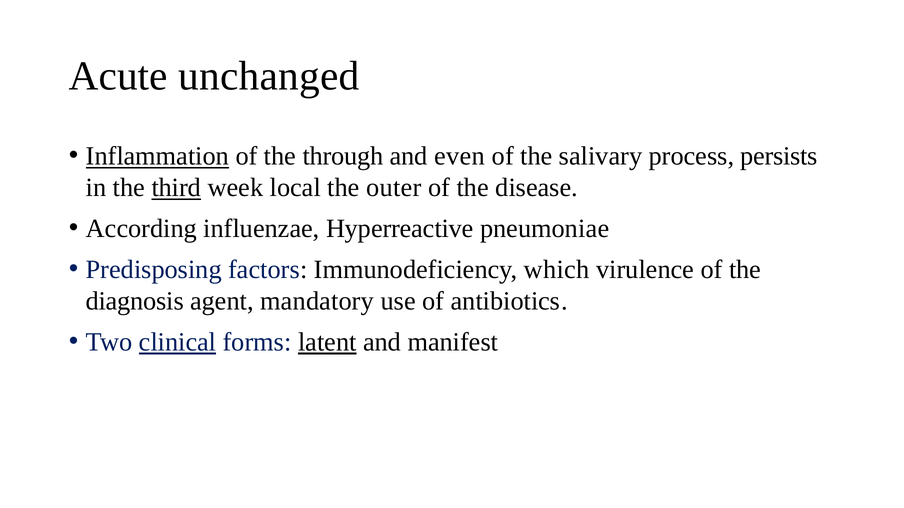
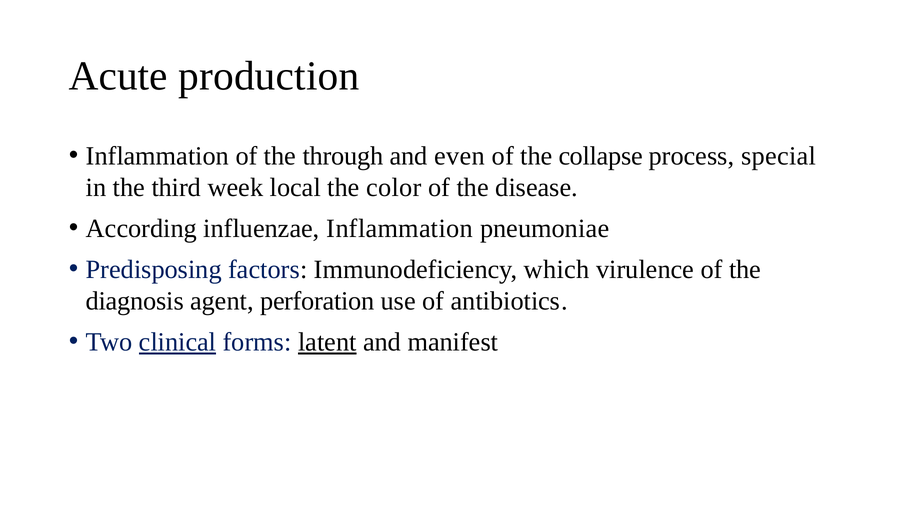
unchanged: unchanged -> production (269, 76)
Inflammation underline: present -> none (157, 156)
salivary: salivary -> collapse (601, 156)
persists: persists -> special (779, 156)
third underline: present -> none (176, 188)
outer: outer -> color (394, 188)
influenzae Hyperreactive: Hyperreactive -> Inflammation (400, 229)
mandatory: mandatory -> perforation (317, 302)
